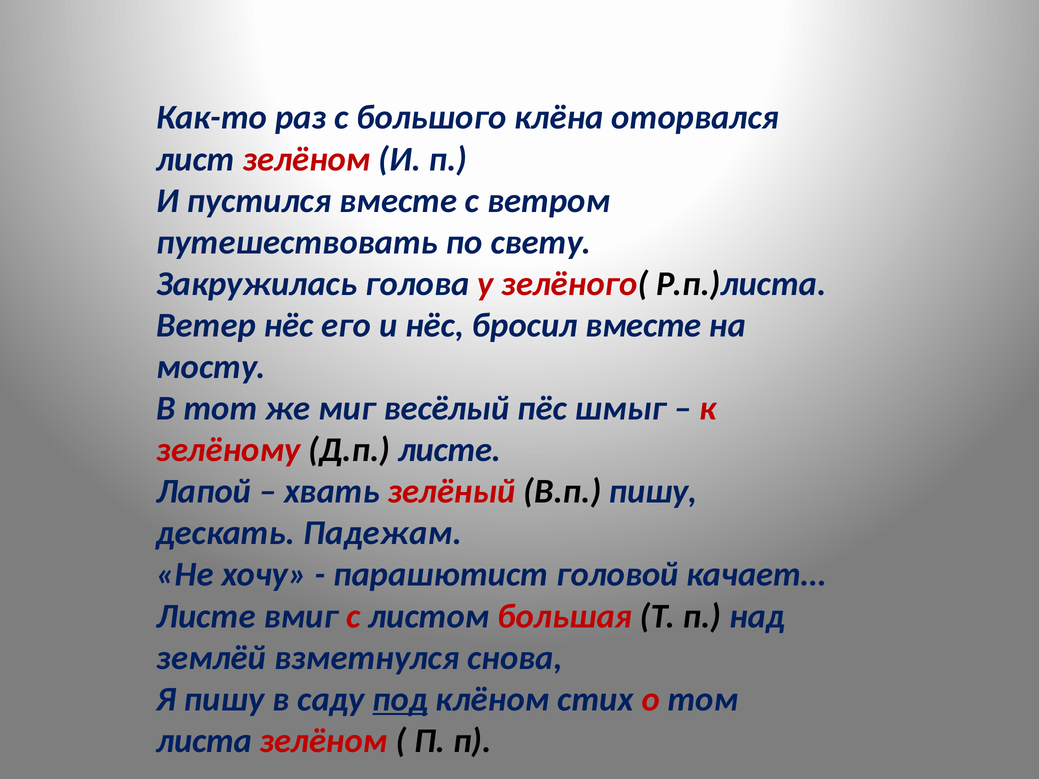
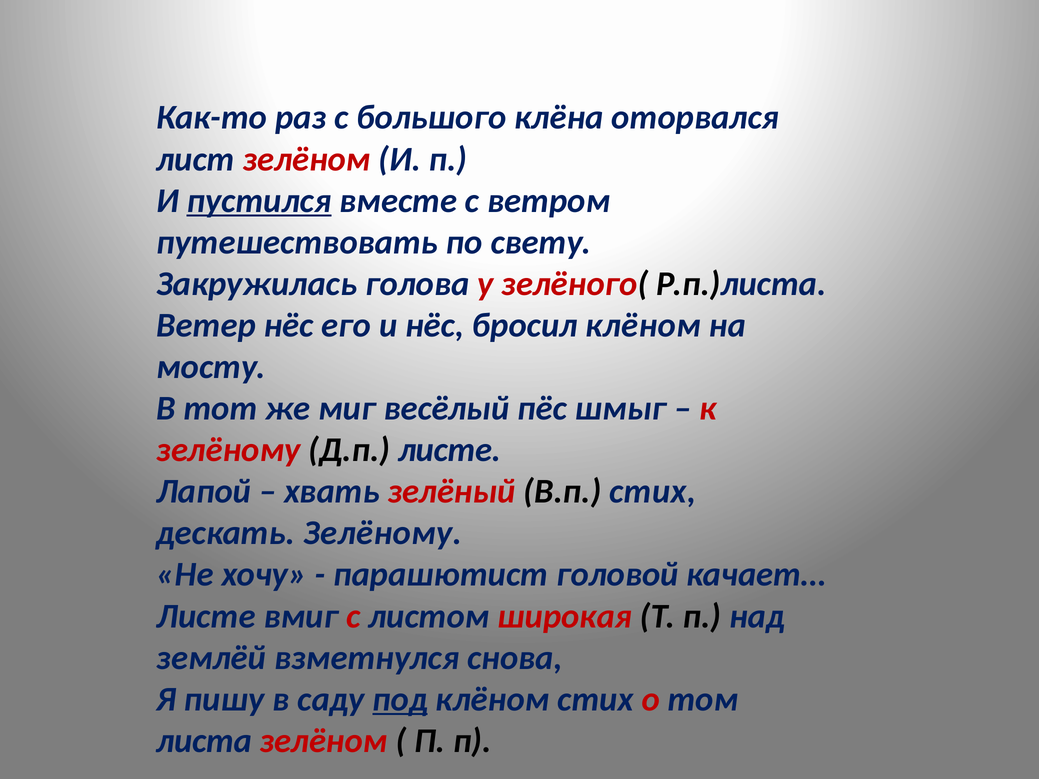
пустился underline: none -> present (259, 201)
бросил вместе: вместе -> клёном (643, 325)
В.п пишу: пишу -> стих (653, 492)
дескать Падежам: Падежам -> Зелёному (383, 533)
большая: большая -> широкая (565, 616)
